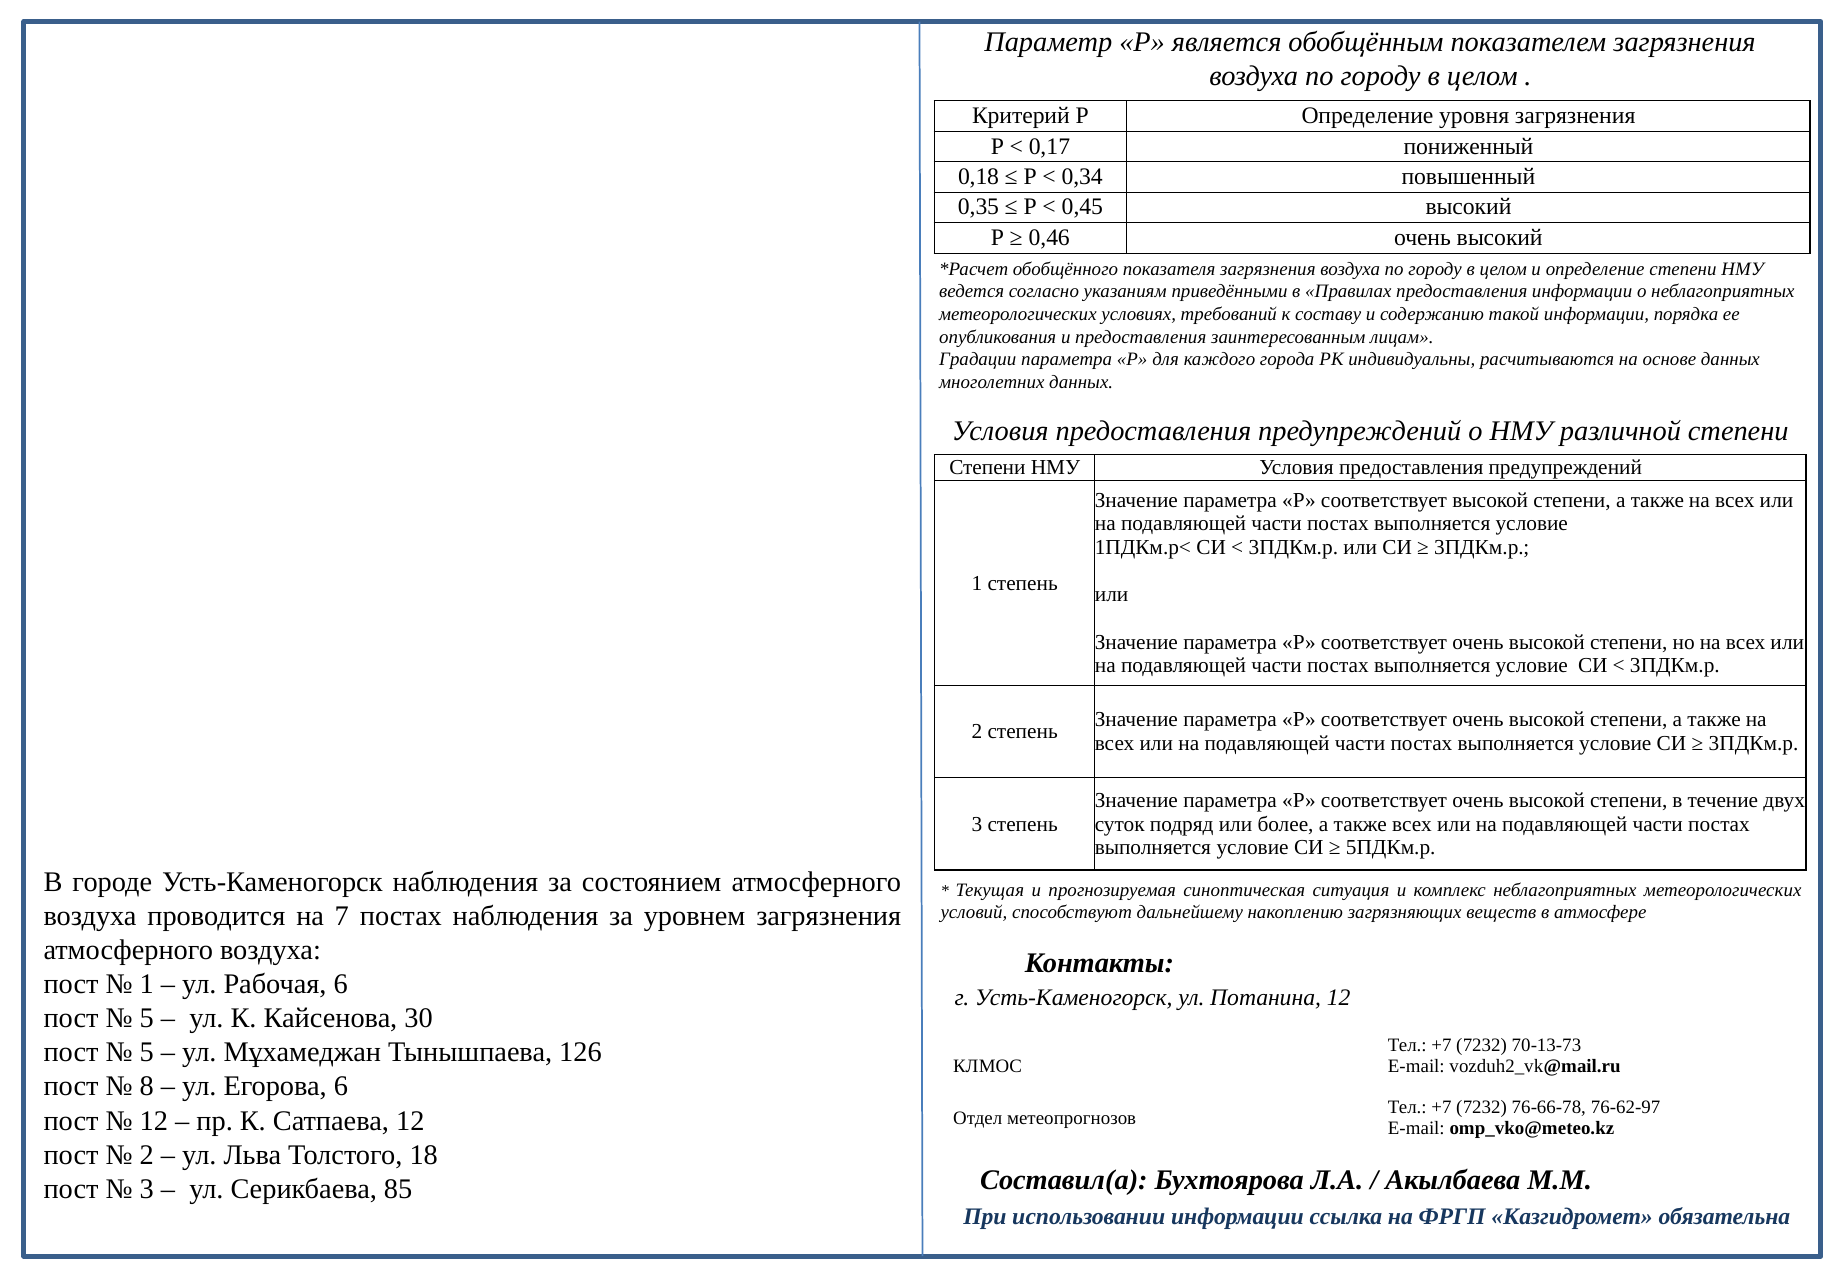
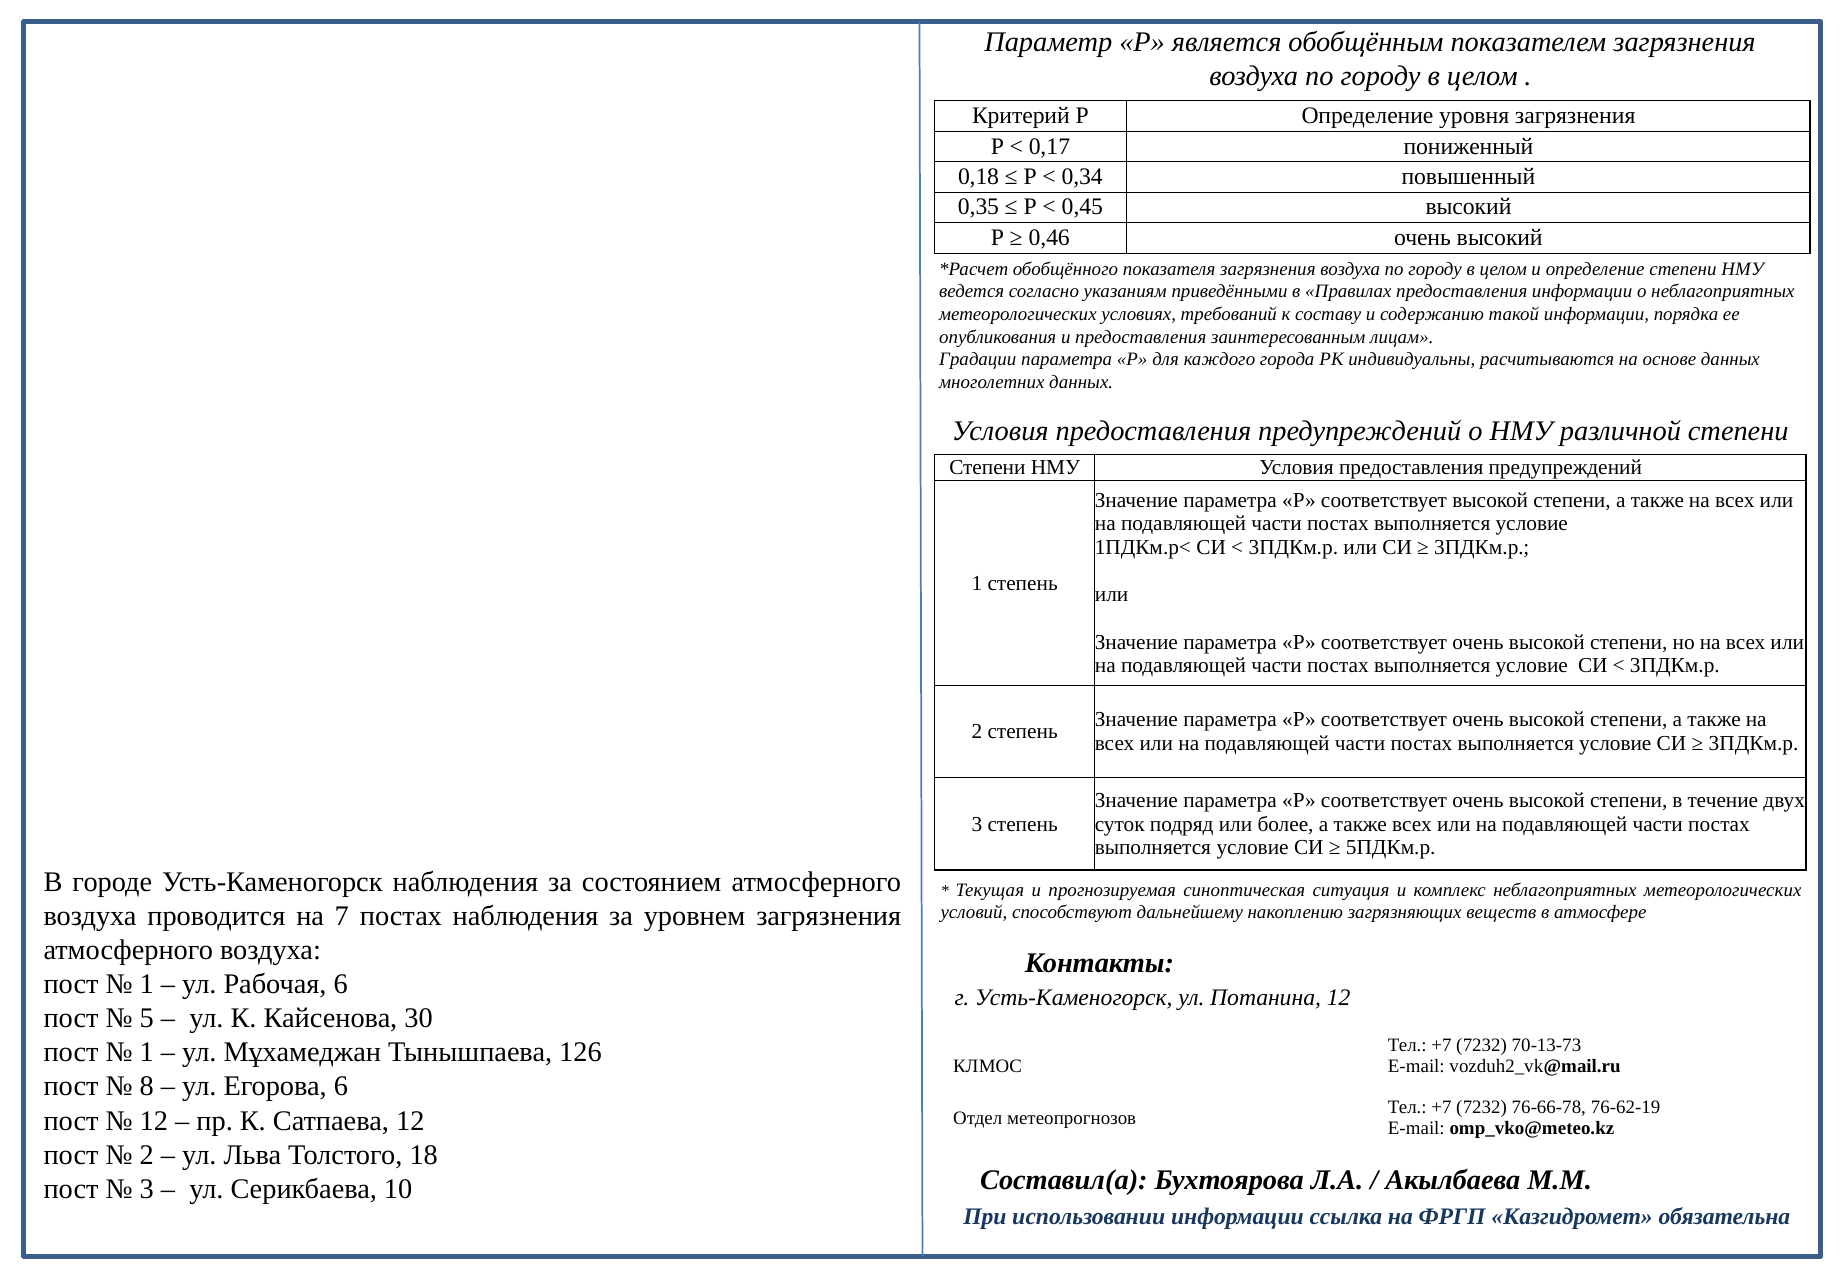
5: 5 -> 1 (147, 1052)
76-62-97: 76-62-97 -> 76-62-19 (1626, 1107)
85: 85 -> 10 (398, 1188)
